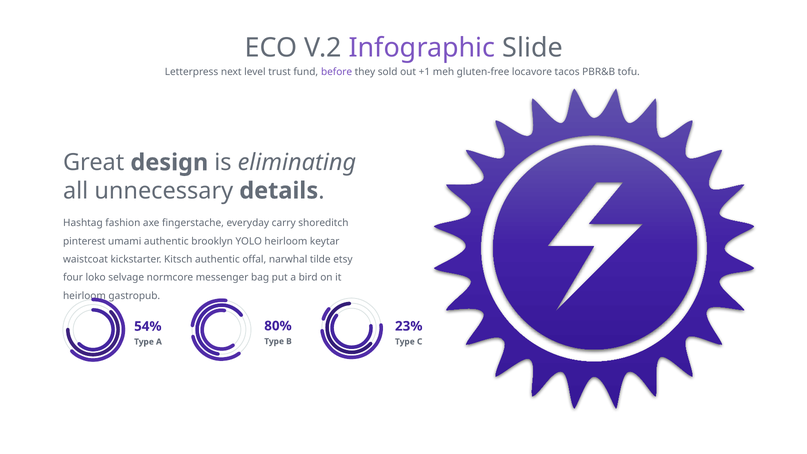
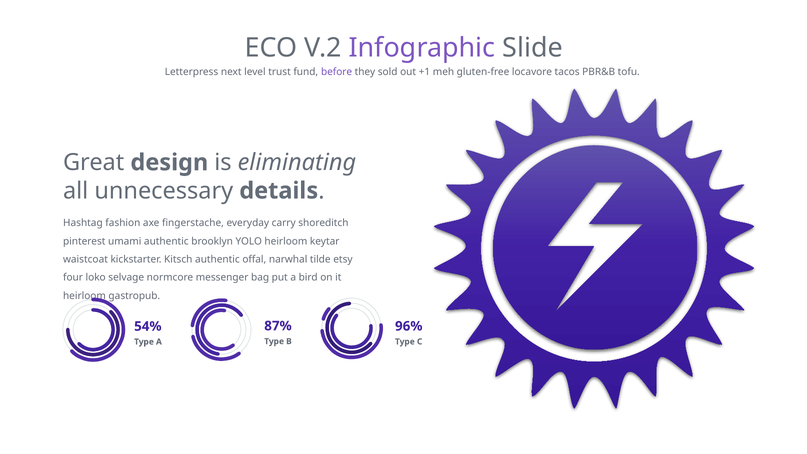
80%: 80% -> 87% (278, 326)
23%: 23% -> 96% (409, 326)
